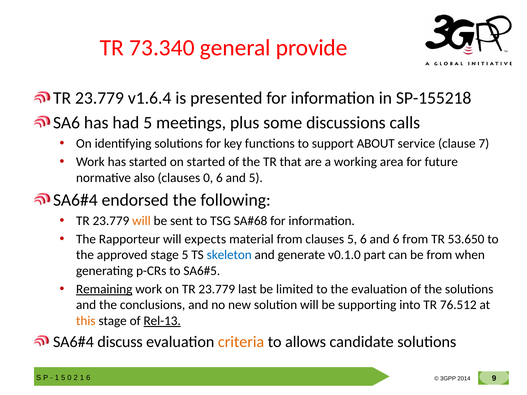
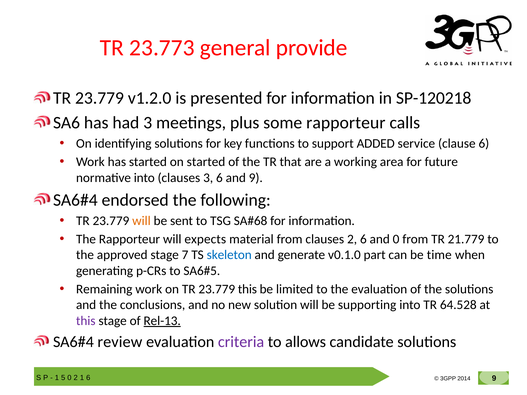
73.340: 73.340 -> 23.773 (162, 48)
v1.6.4: v1.6.4 -> v1.2.0 (150, 98)
SP-155218: SP-155218 -> SP-120218 (434, 98)
had 5: 5 -> 3 (148, 123)
some discussions: discussions -> rapporteur (346, 123)
ABOUT: ABOUT -> ADDED (376, 144)
clause 7: 7 -> 6 (484, 144)
normative also: also -> into (144, 178)
clauses 0: 0 -> 3 (208, 178)
and 5: 5 -> 9 (256, 178)
clauses 5: 5 -> 2 (352, 239)
and 6: 6 -> 0 (396, 239)
53.650: 53.650 -> 21.779 (466, 239)
stage 5: 5 -> 7 (185, 255)
be from: from -> time (439, 255)
Remaining underline: present -> none (104, 289)
23.779 last: last -> this (247, 289)
76.512: 76.512 -> 64.528 (458, 305)
this colour: orange -> purple (86, 321)
discuss: discuss -> review (120, 342)
criteria colour: orange -> purple (241, 342)
